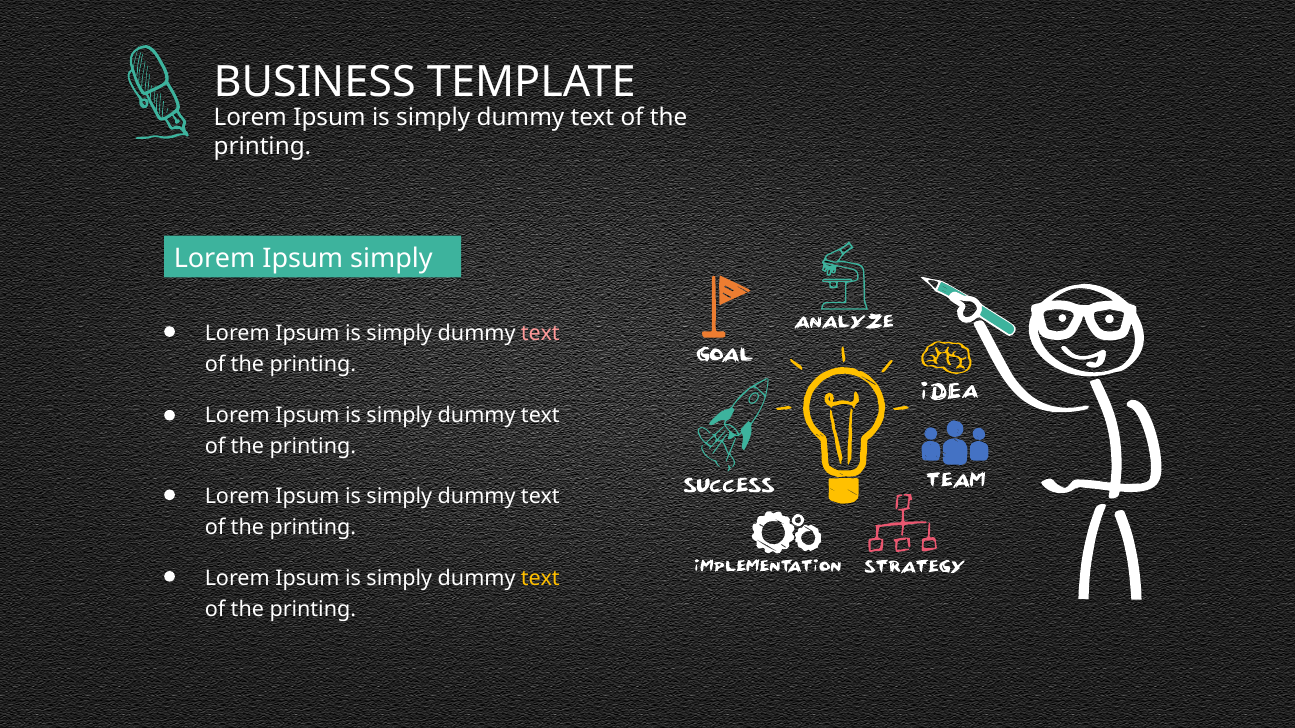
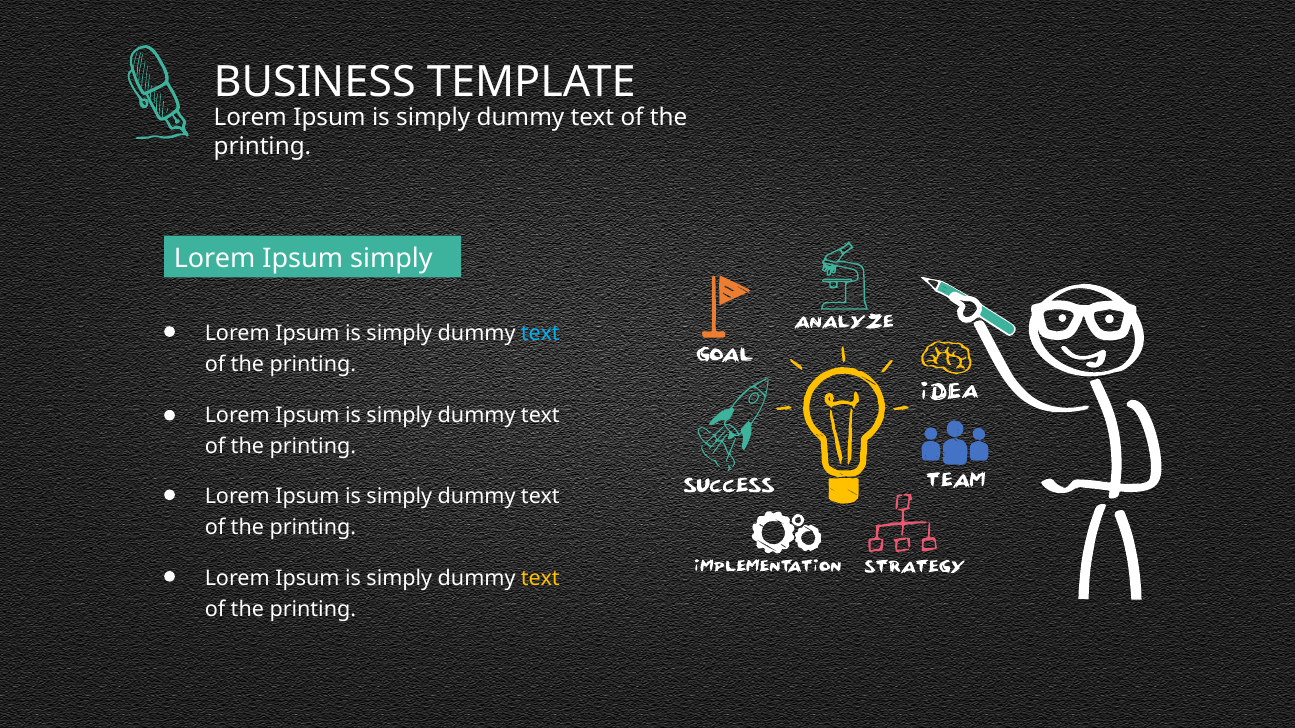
text colour: pink -> light blue (540, 334)
